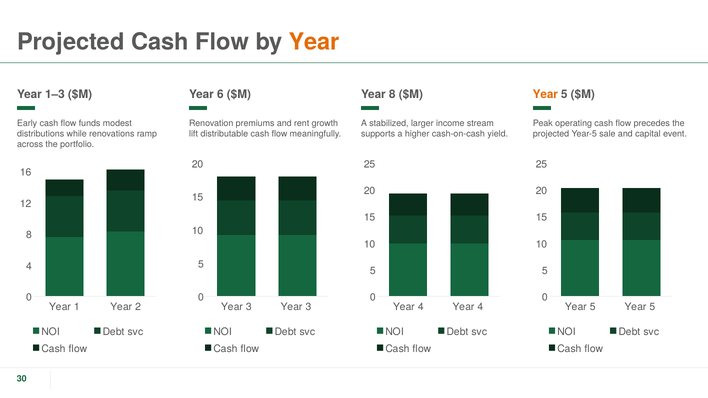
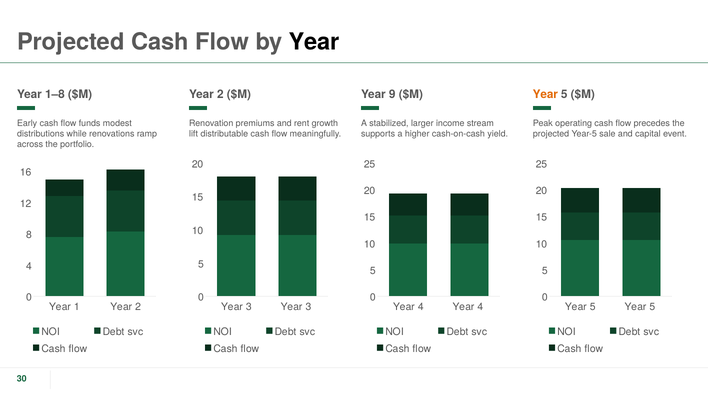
Year colour: orange -> black (314, 42)
1–3: 1–3 -> 1–8 (55, 94)
6: 6 -> 2 (220, 94)
Year 8: 8 -> 9 (392, 94)
